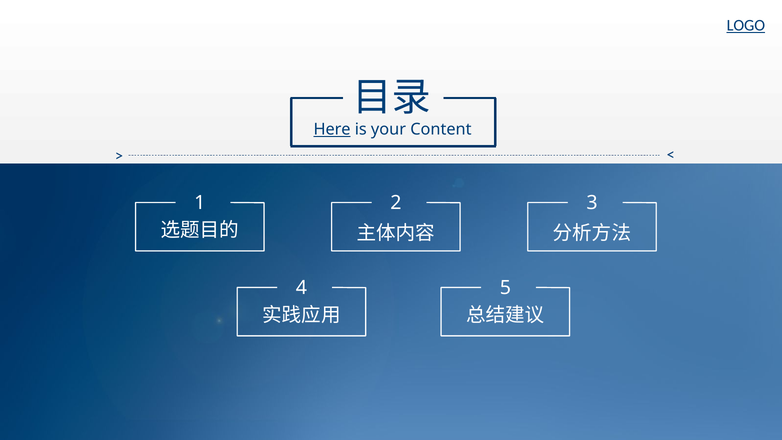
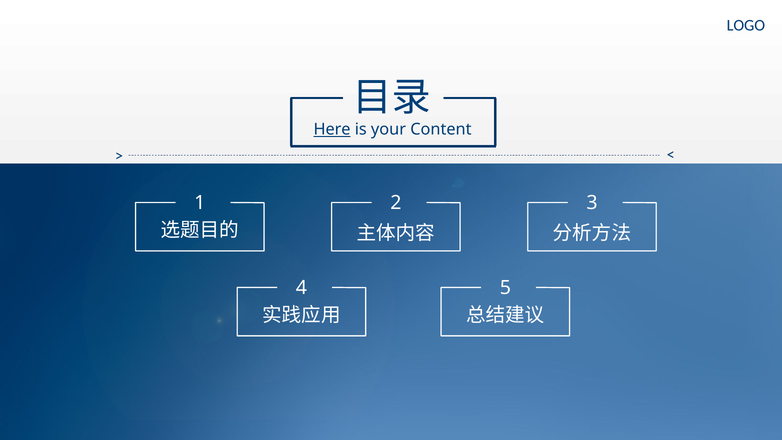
LOGO underline: present -> none (746, 26)
